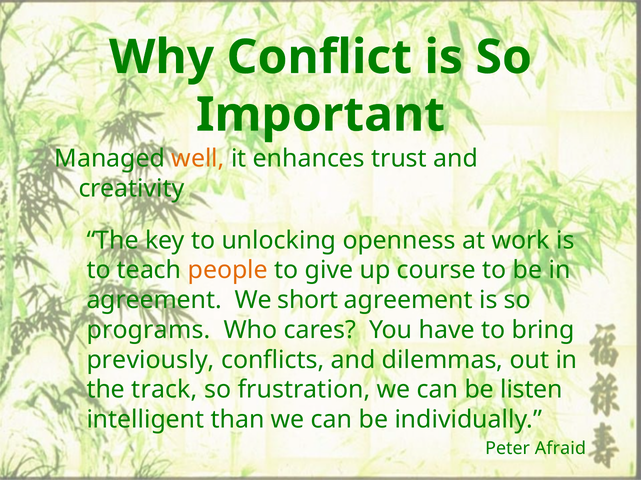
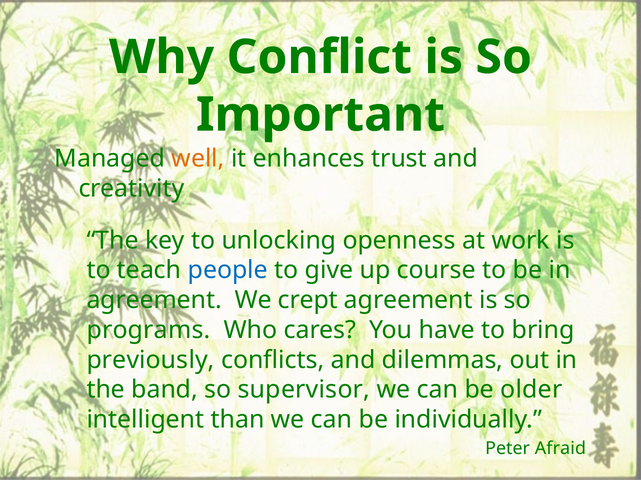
people colour: orange -> blue (228, 271)
short: short -> crept (308, 301)
track: track -> band (165, 390)
frustration: frustration -> supervisor (304, 390)
listen: listen -> older (531, 390)
